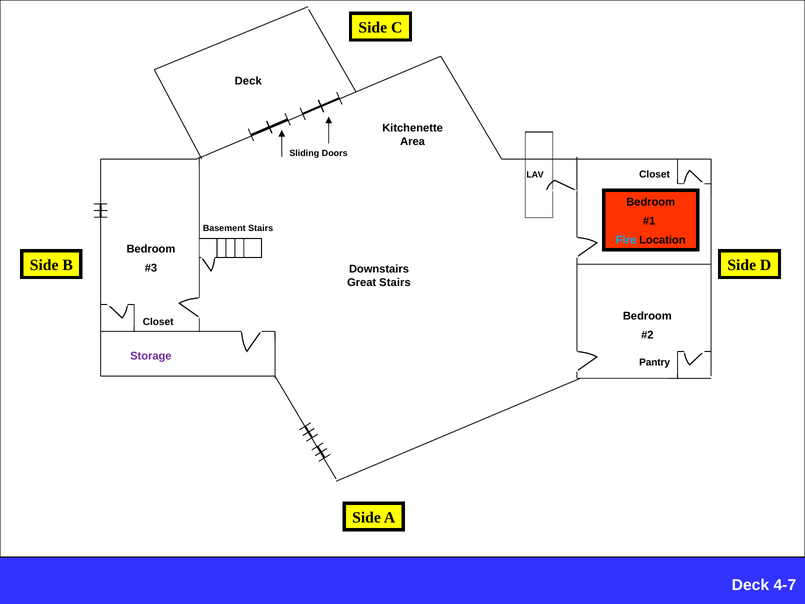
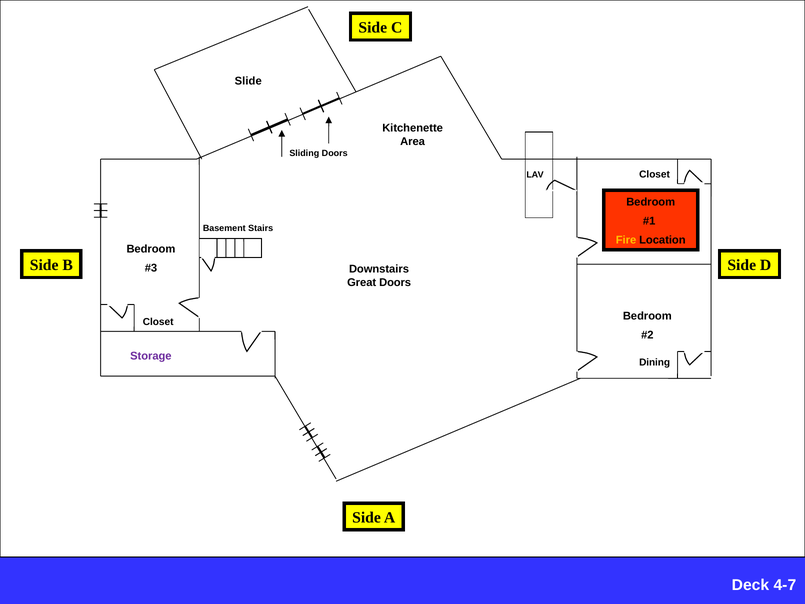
Deck: Deck -> Slide (248, 81)
Fire colour: light blue -> yellow (626, 240)
Great Stairs: Stairs -> Doors (395, 282)
Pantry: Pantry -> Dining (655, 362)
